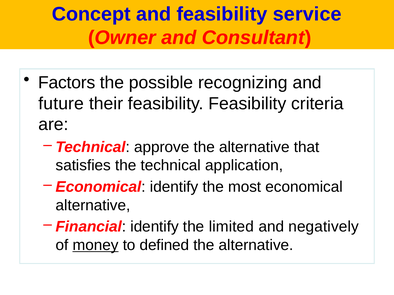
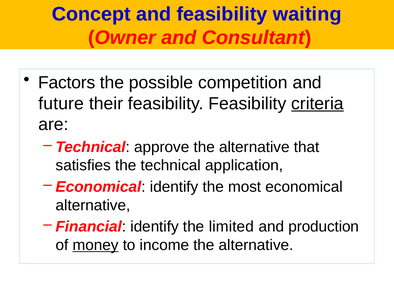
service: service -> waiting (307, 14)
recognizing: recognizing -> competition (243, 83)
criteria underline: none -> present (317, 104)
negatively: negatively -> production (324, 227)
defined: defined -> income (164, 245)
